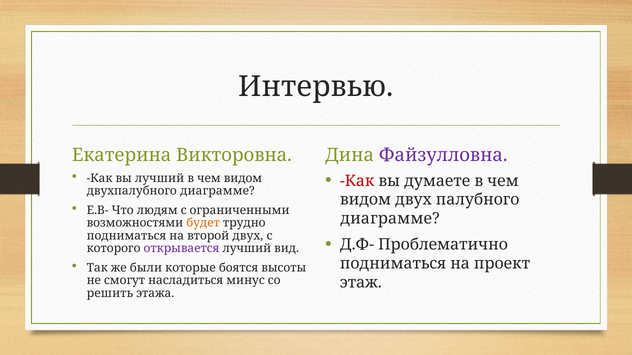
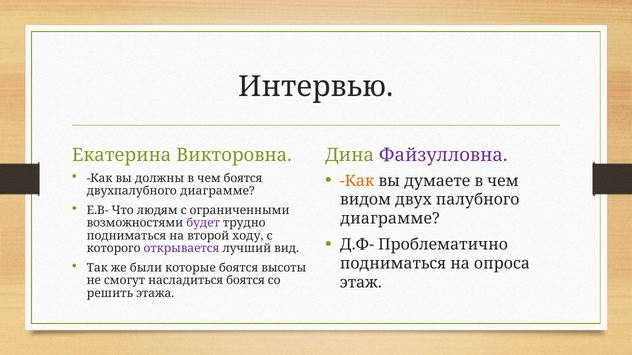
вы лучший: лучший -> должны (160, 178)
видом: видом -> боятся (243, 178)
Как colour: red -> orange (357, 181)
будет colour: orange -> purple (203, 223)
второй двух: двух -> ходу (248, 236)
проект: проект -> опроса (502, 264)
насладиться минус: минус -> боятся (246, 281)
